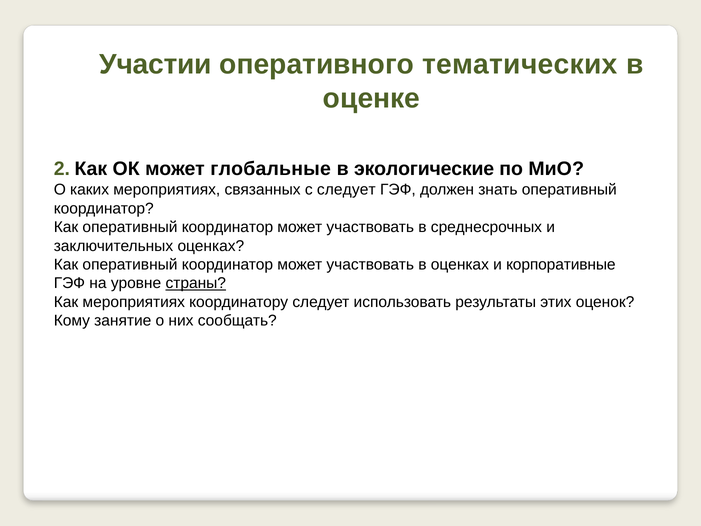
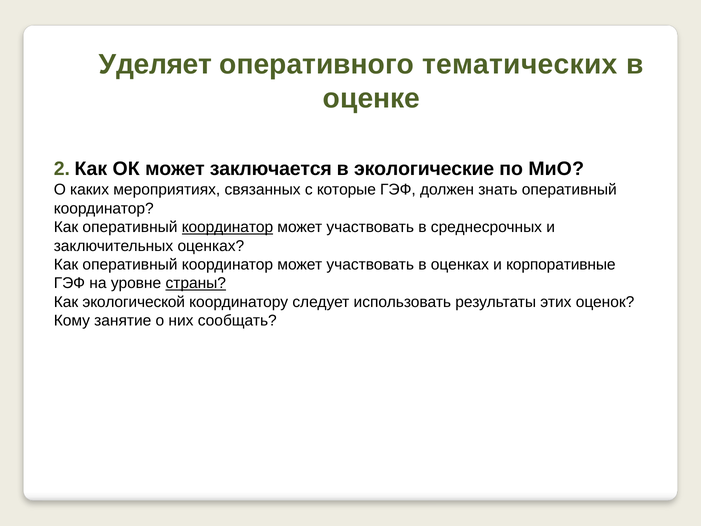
Участии: Участии -> Уделяет (155, 64)
глобальные: глобальные -> заключается (271, 169)
с следует: следует -> которые (346, 190)
координатор underline: none -> present (228, 227)
Как мероприятиях: мероприятиях -> экологической (134, 302)
